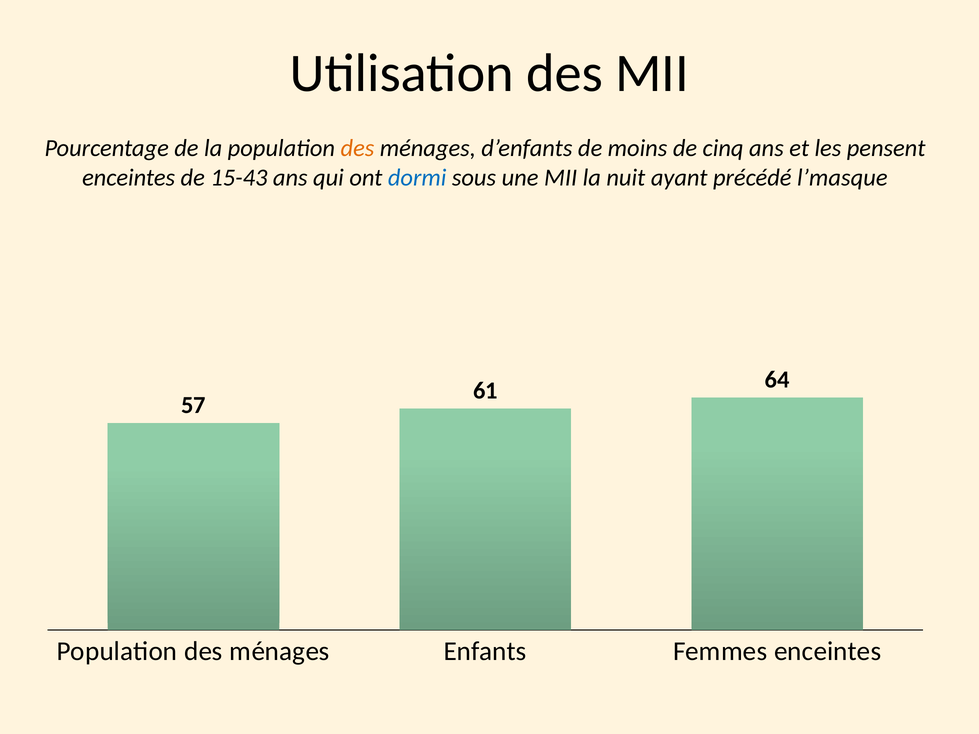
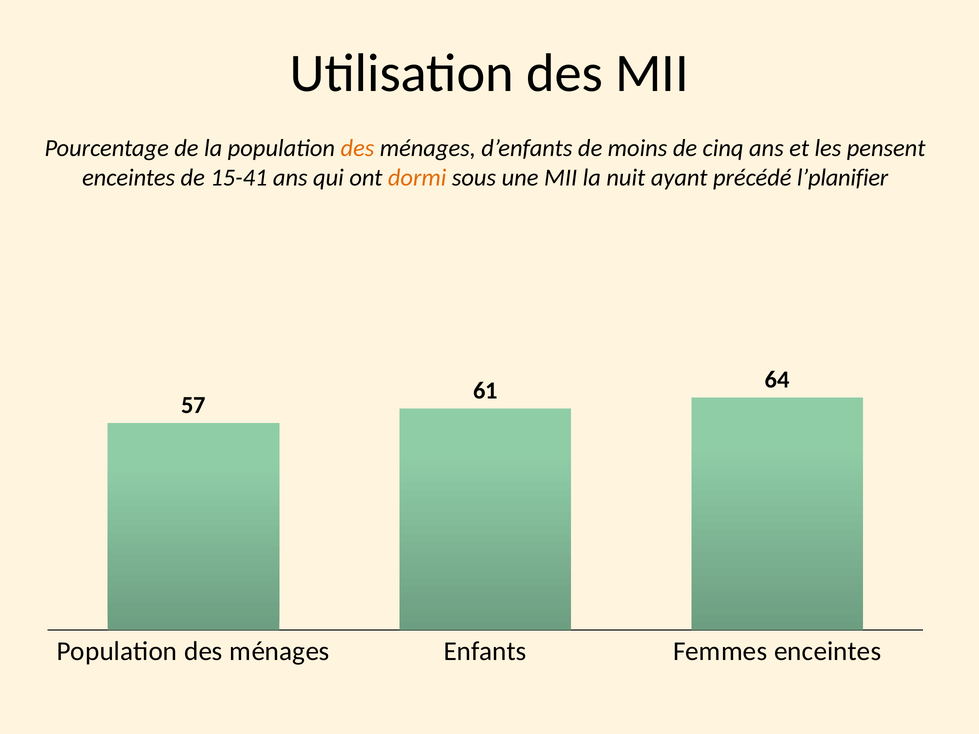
15-43: 15-43 -> 15-41 (239, 178)
dormi colour: blue -> orange (417, 178)
l’masque: l’masque -> l’planifier (843, 178)
